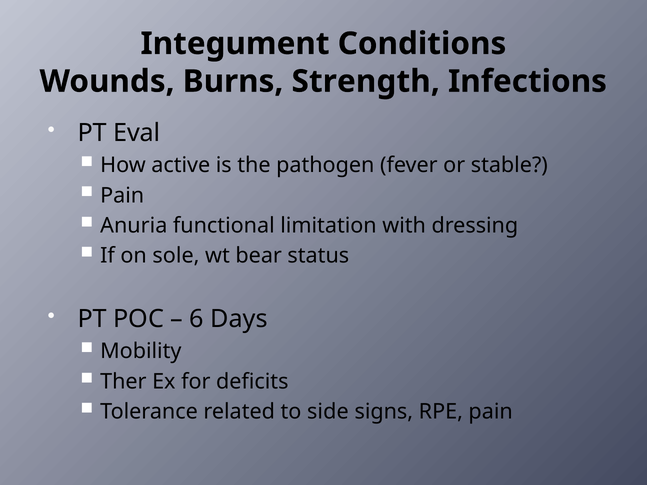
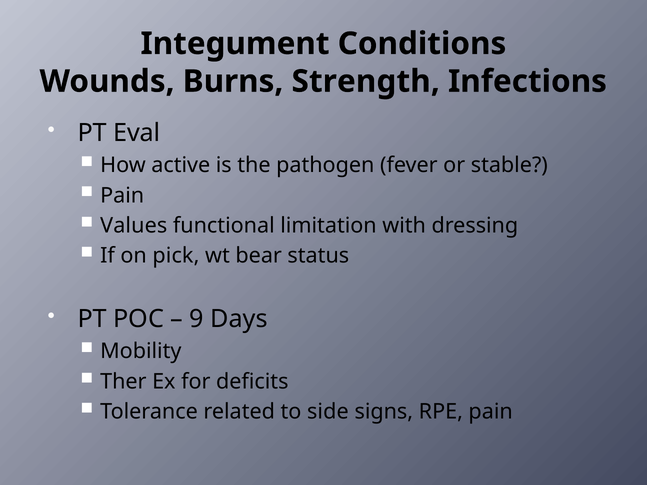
Anuria: Anuria -> Values (134, 226)
sole: sole -> pick (176, 256)
6: 6 -> 9 (197, 319)
